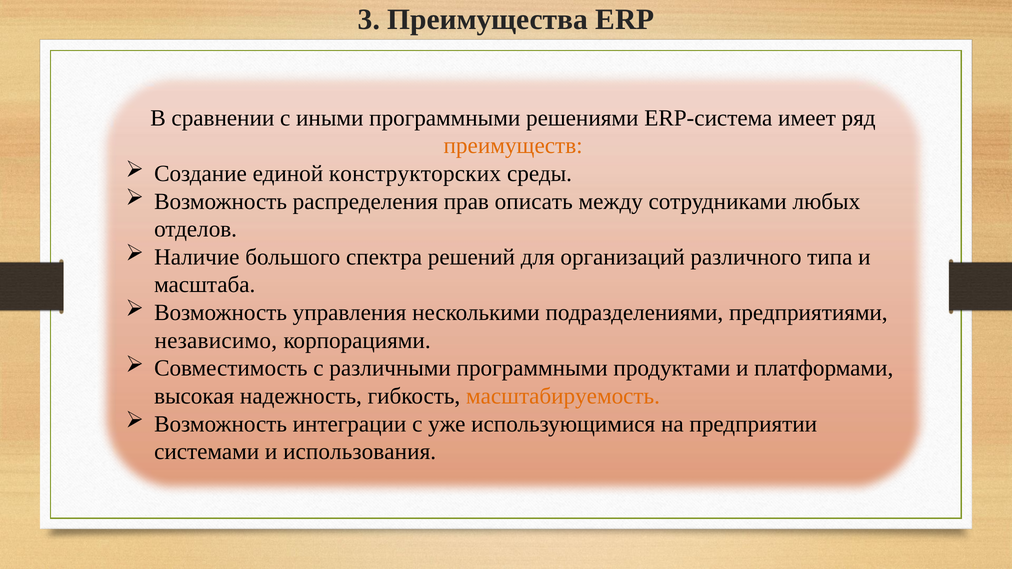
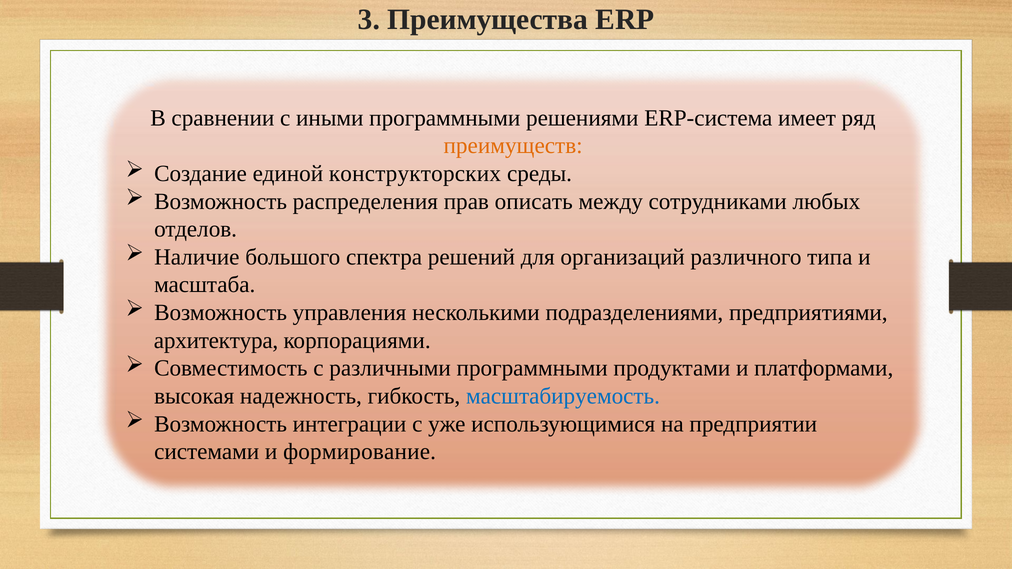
независимо: независимо -> архитектура (216, 341)
масштабируемость colour: orange -> blue (563, 396)
использования: использования -> формирование (360, 452)
